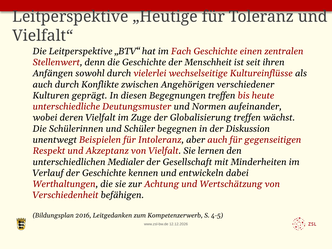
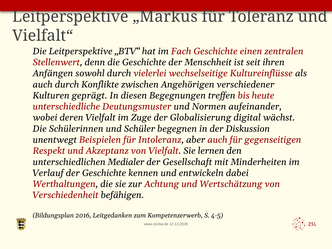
„Heutige: „Heutige -> „Markus (165, 17)
Globalisierung treffen: treffen -> digital (247, 118)
